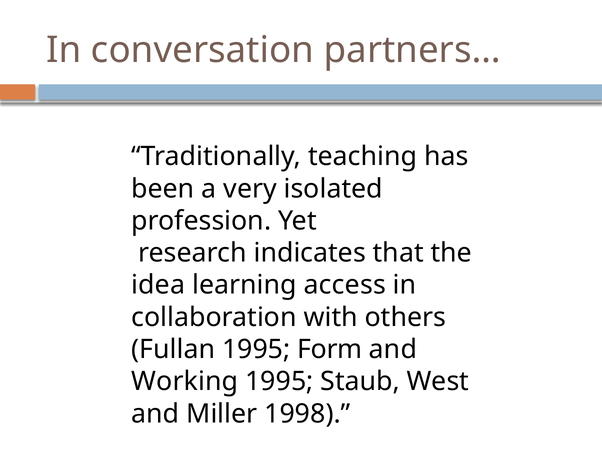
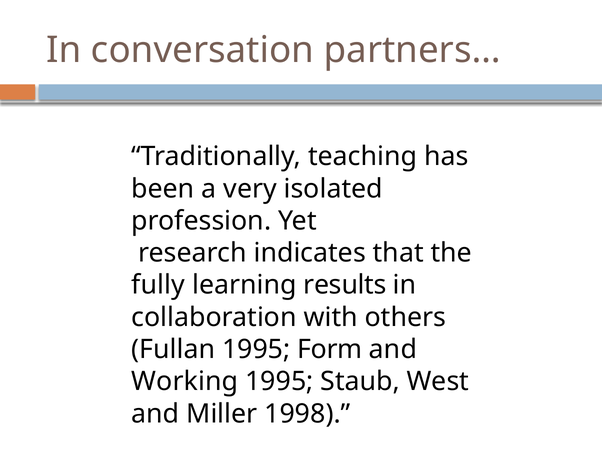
idea: idea -> fully (158, 285)
access: access -> results (345, 285)
